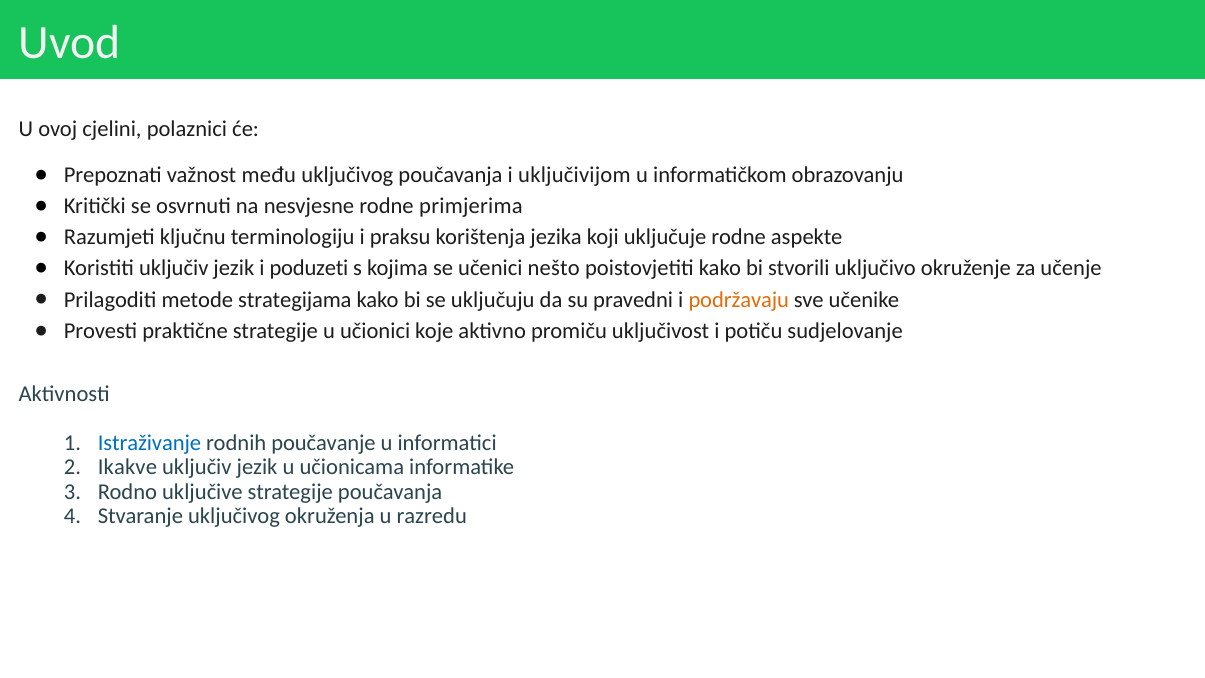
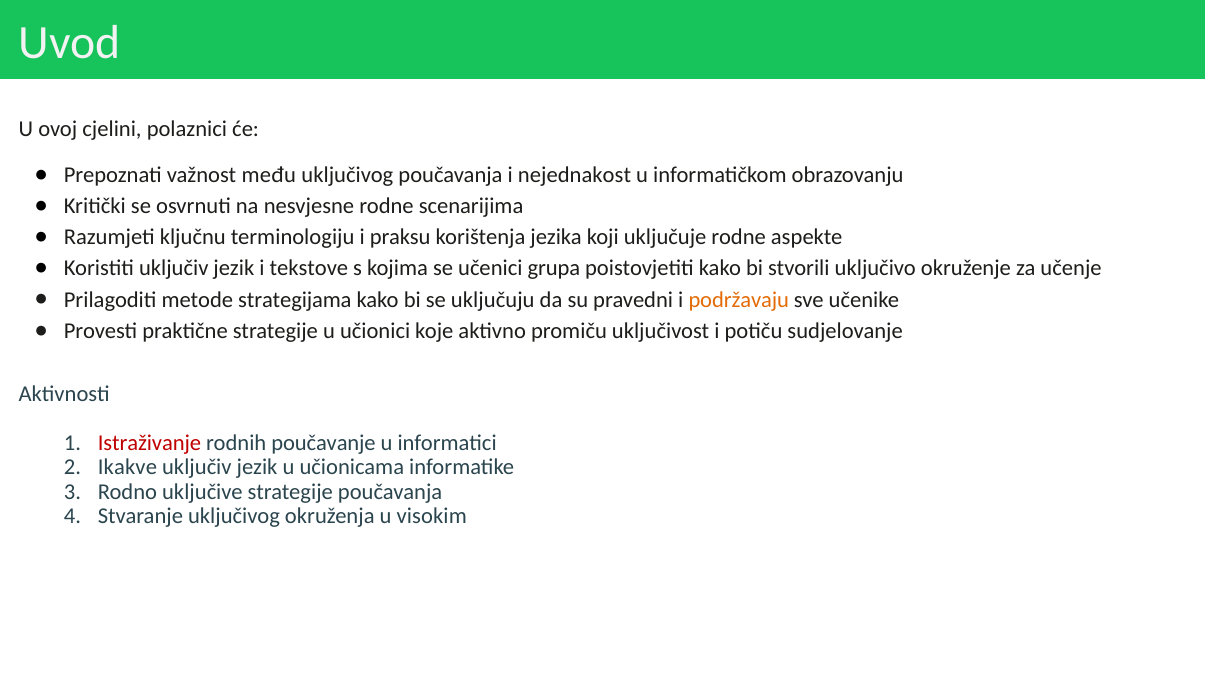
uključivijom: uključivijom -> nejednakost (575, 175)
primjerima: primjerima -> scenarijima (471, 206)
poduzeti: poduzeti -> tekstove (309, 268)
nešto: nešto -> grupa (554, 268)
Istraživanje colour: blue -> red (149, 443)
razredu: razredu -> visokim (432, 516)
